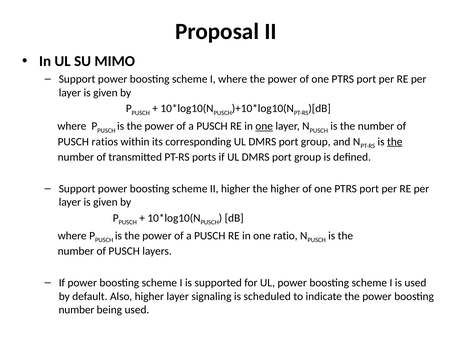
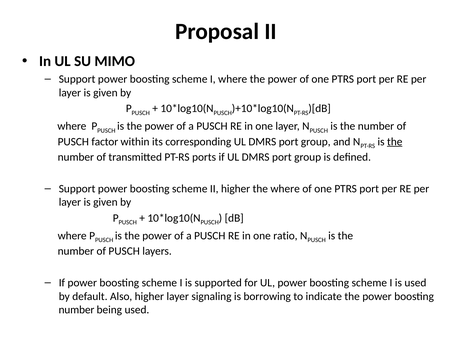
one underline: present -> none (264, 126)
ratios: ratios -> factor (105, 142)
the higher: higher -> where (285, 189)
scheduled: scheduled -> borrowing (267, 296)
